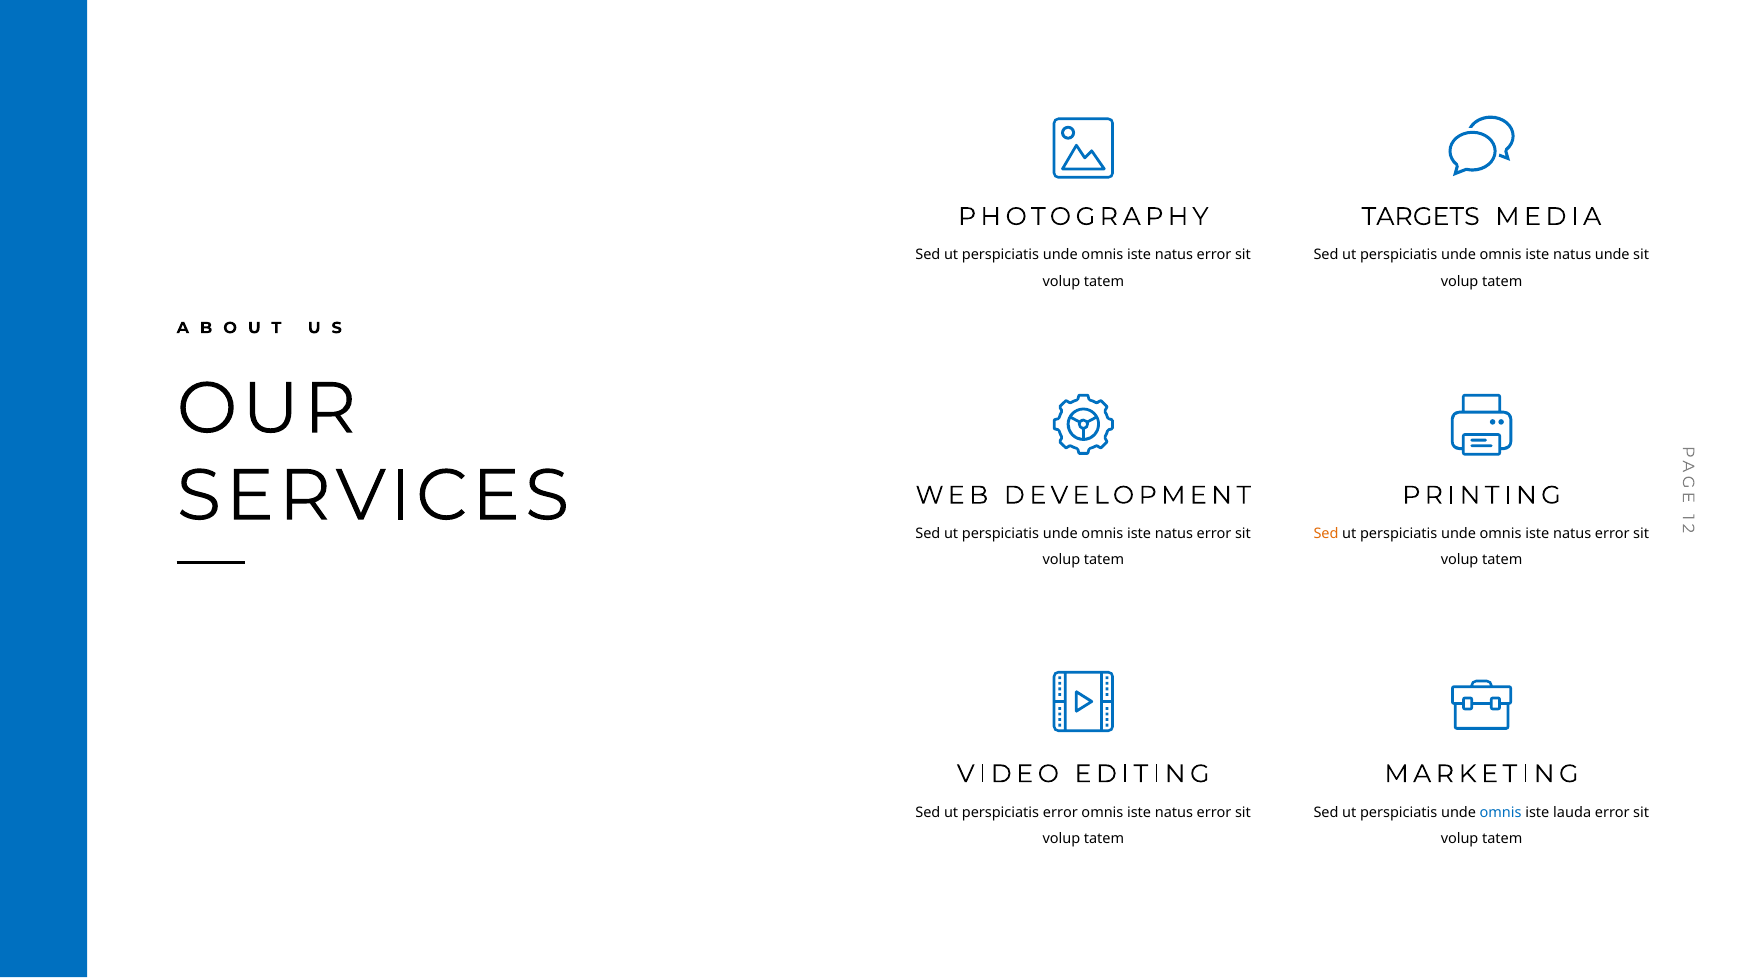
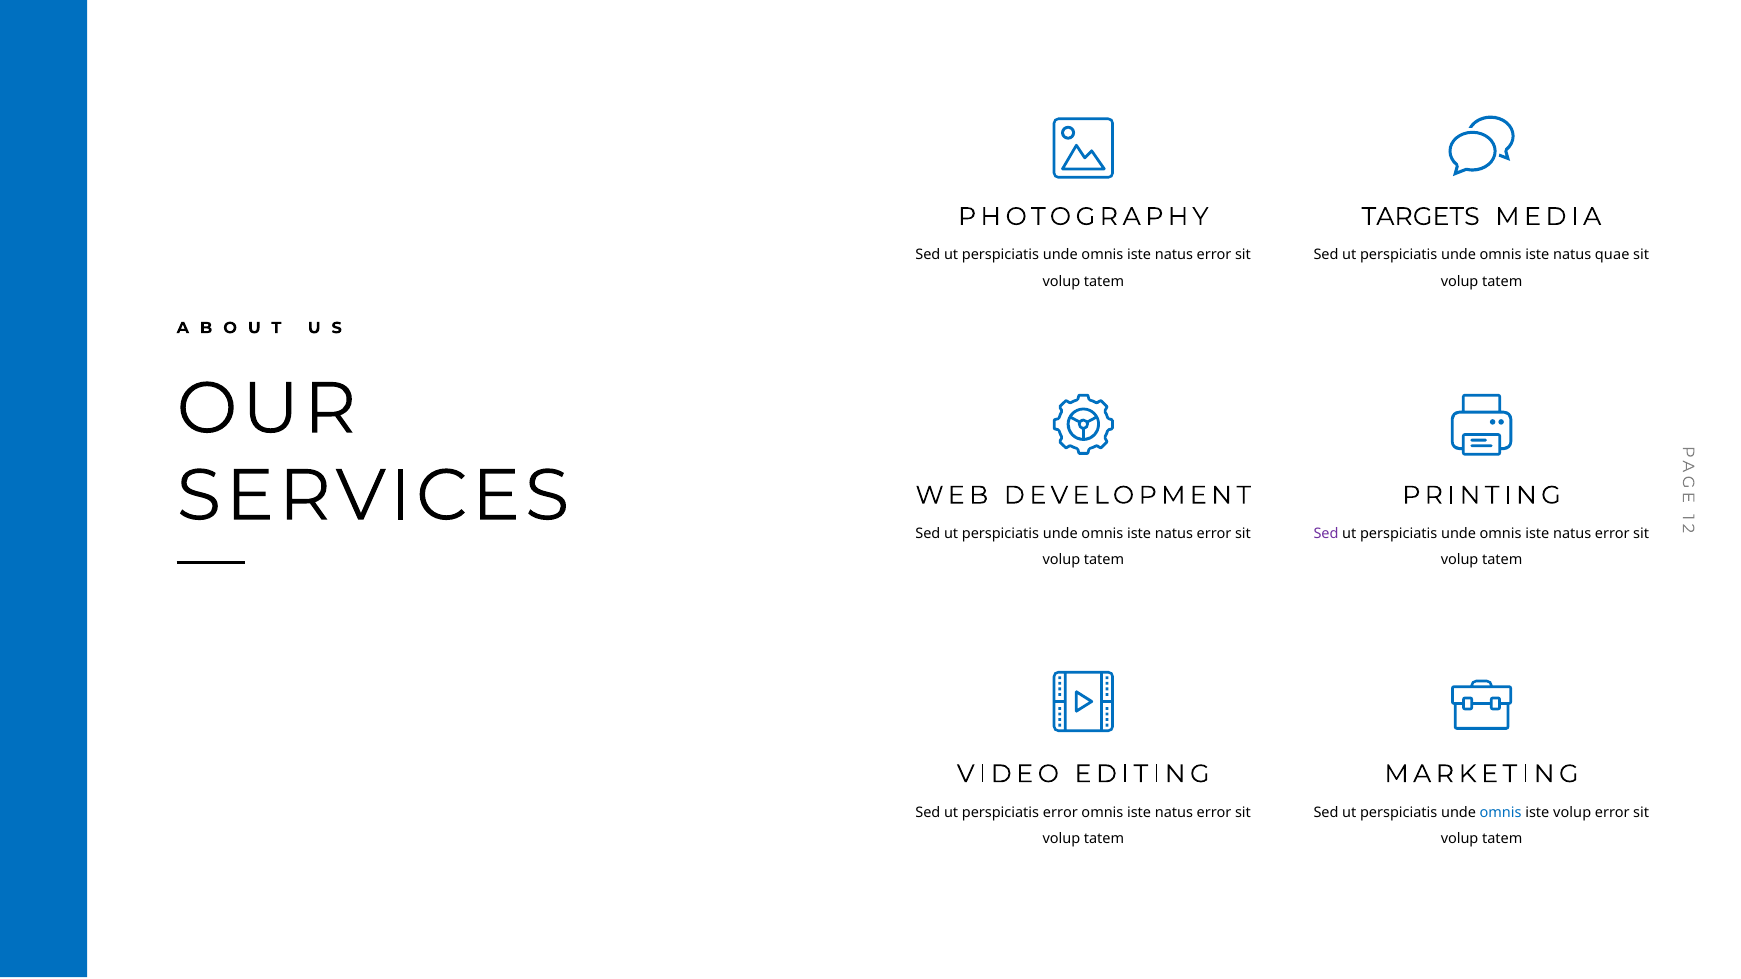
natus unde: unde -> quae (1612, 255)
Sed colour: orange -> purple (1326, 534)
iste lauda: lauda -> volup (1572, 813)
